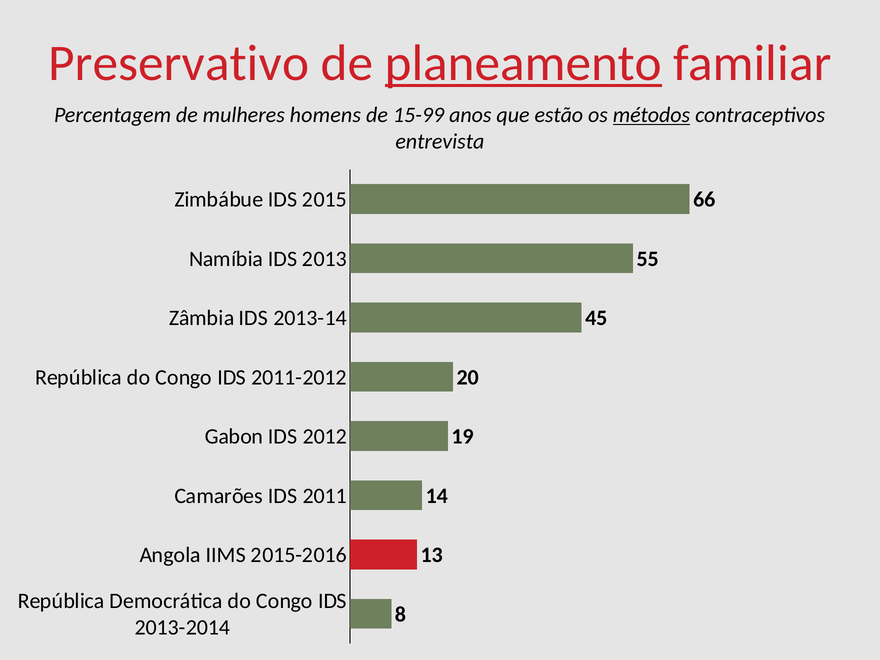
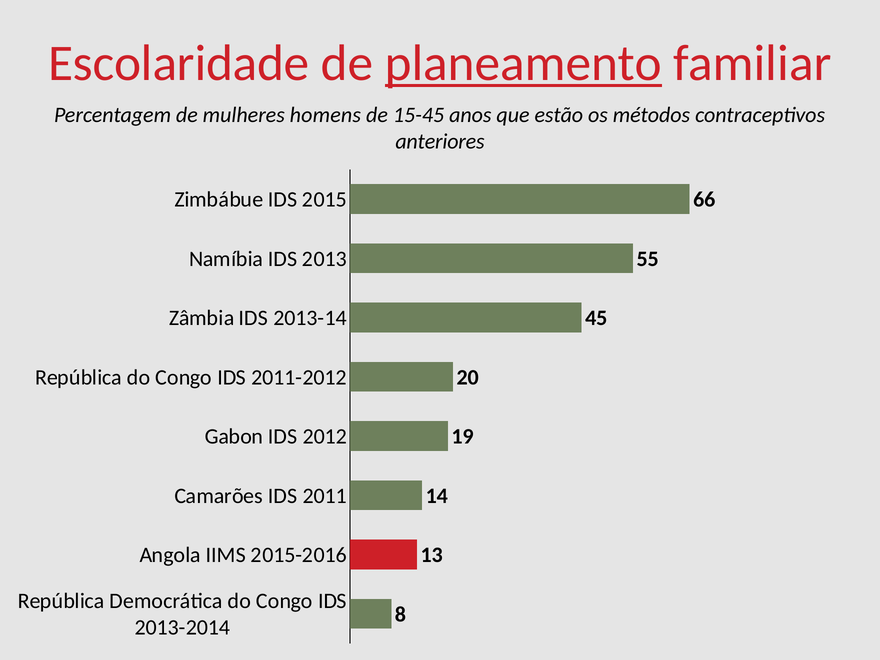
Preservativo: Preservativo -> Escolaridade (179, 63)
15-99: 15-99 -> 15-45 (419, 115)
métodos underline: present -> none (651, 115)
entrevista: entrevista -> anteriores (440, 141)
